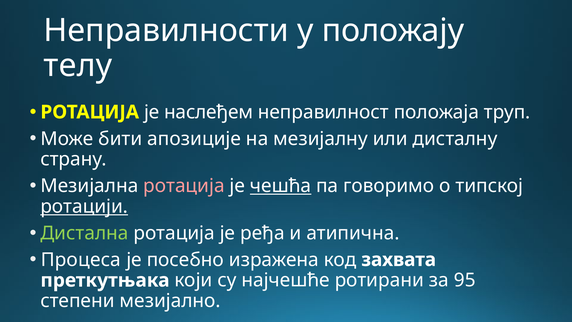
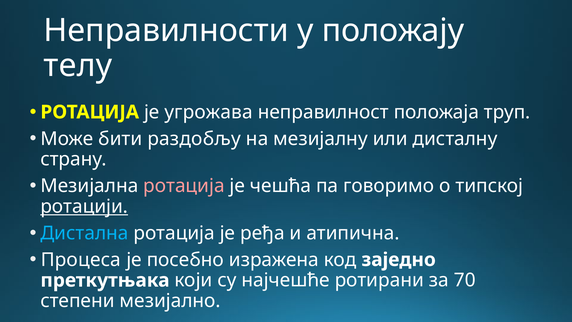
наслеђем: наслеђем -> угрожава (209, 112)
апозиције: апозиције -> раздобљу (194, 139)
чешћа underline: present -> none (281, 186)
Дистална colour: light green -> light blue (84, 233)
захвата: захвата -> заједно (399, 260)
95: 95 -> 70 (465, 280)
